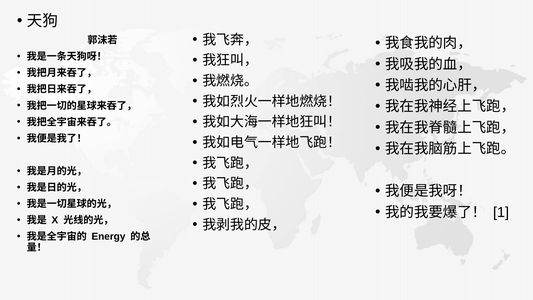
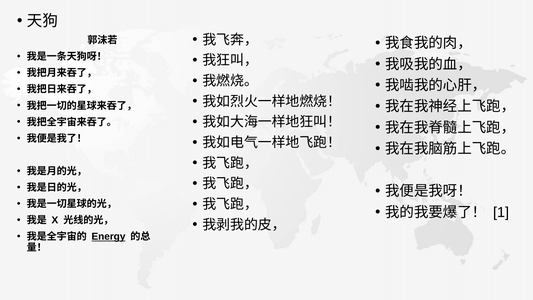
Energy underline: none -> present (108, 236)
